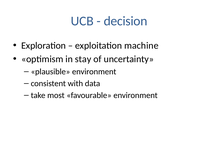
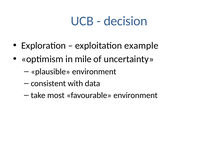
machine: machine -> example (141, 46)
stay: stay -> mile (83, 59)
